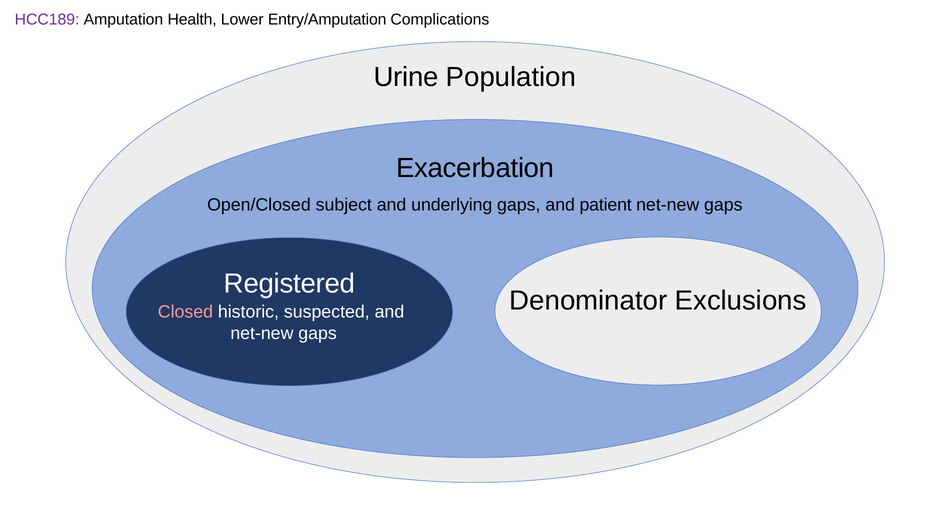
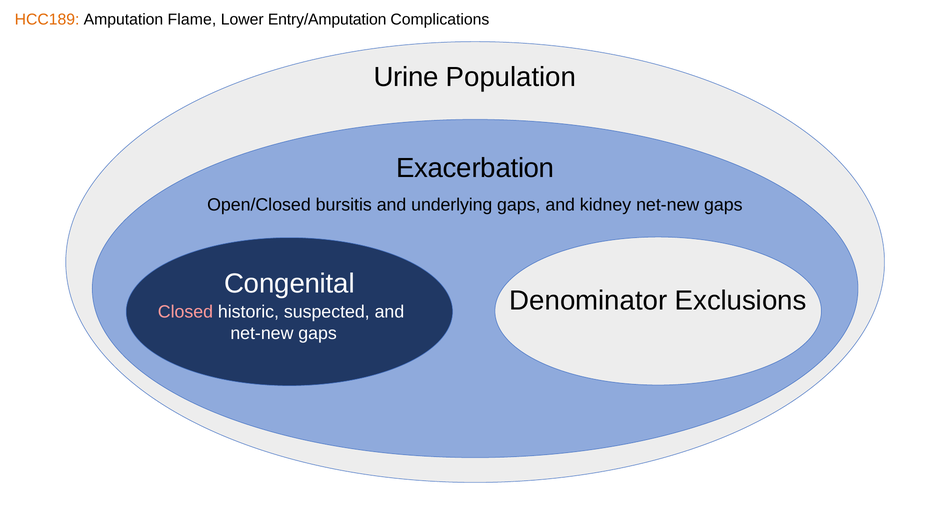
HCC189 colour: purple -> orange (47, 19)
Health: Health -> Flame (192, 19)
subject: subject -> bursitis (344, 205)
patient: patient -> kidney (606, 205)
Registered: Registered -> Congenital (289, 284)
